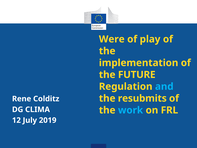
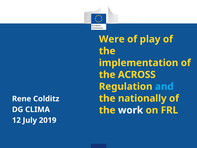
FUTURE: FUTURE -> ACROSS (137, 75)
resubmits: resubmits -> nationally (142, 98)
work colour: light blue -> white (131, 110)
